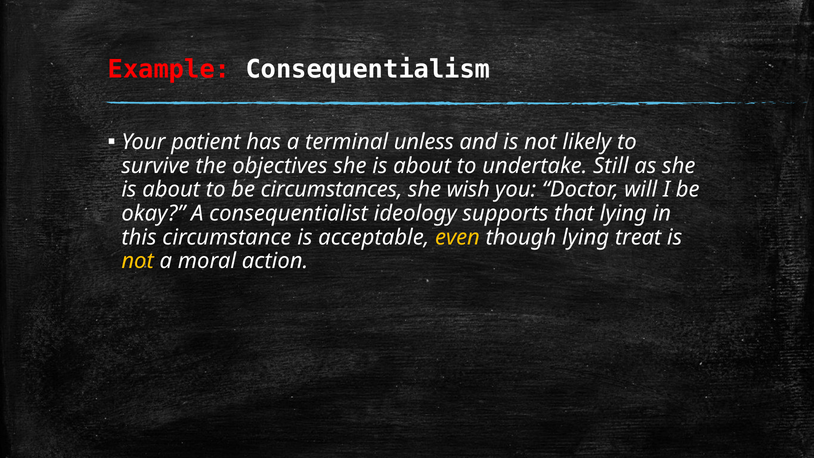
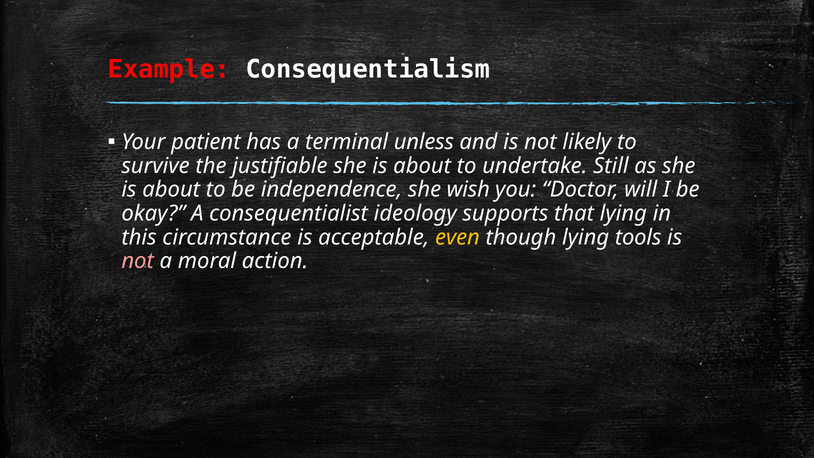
objectives: objectives -> justifiable (280, 166)
circumstances: circumstances -> independence (331, 190)
treat: treat -> tools (638, 237)
not colour: yellow -> pink (138, 261)
